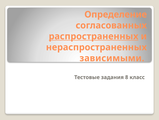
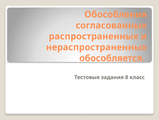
Определение: Определение -> Обособления (116, 14)
распространенных underline: present -> none (94, 36)
зависимыми: зависимыми -> обособляется (112, 58)
